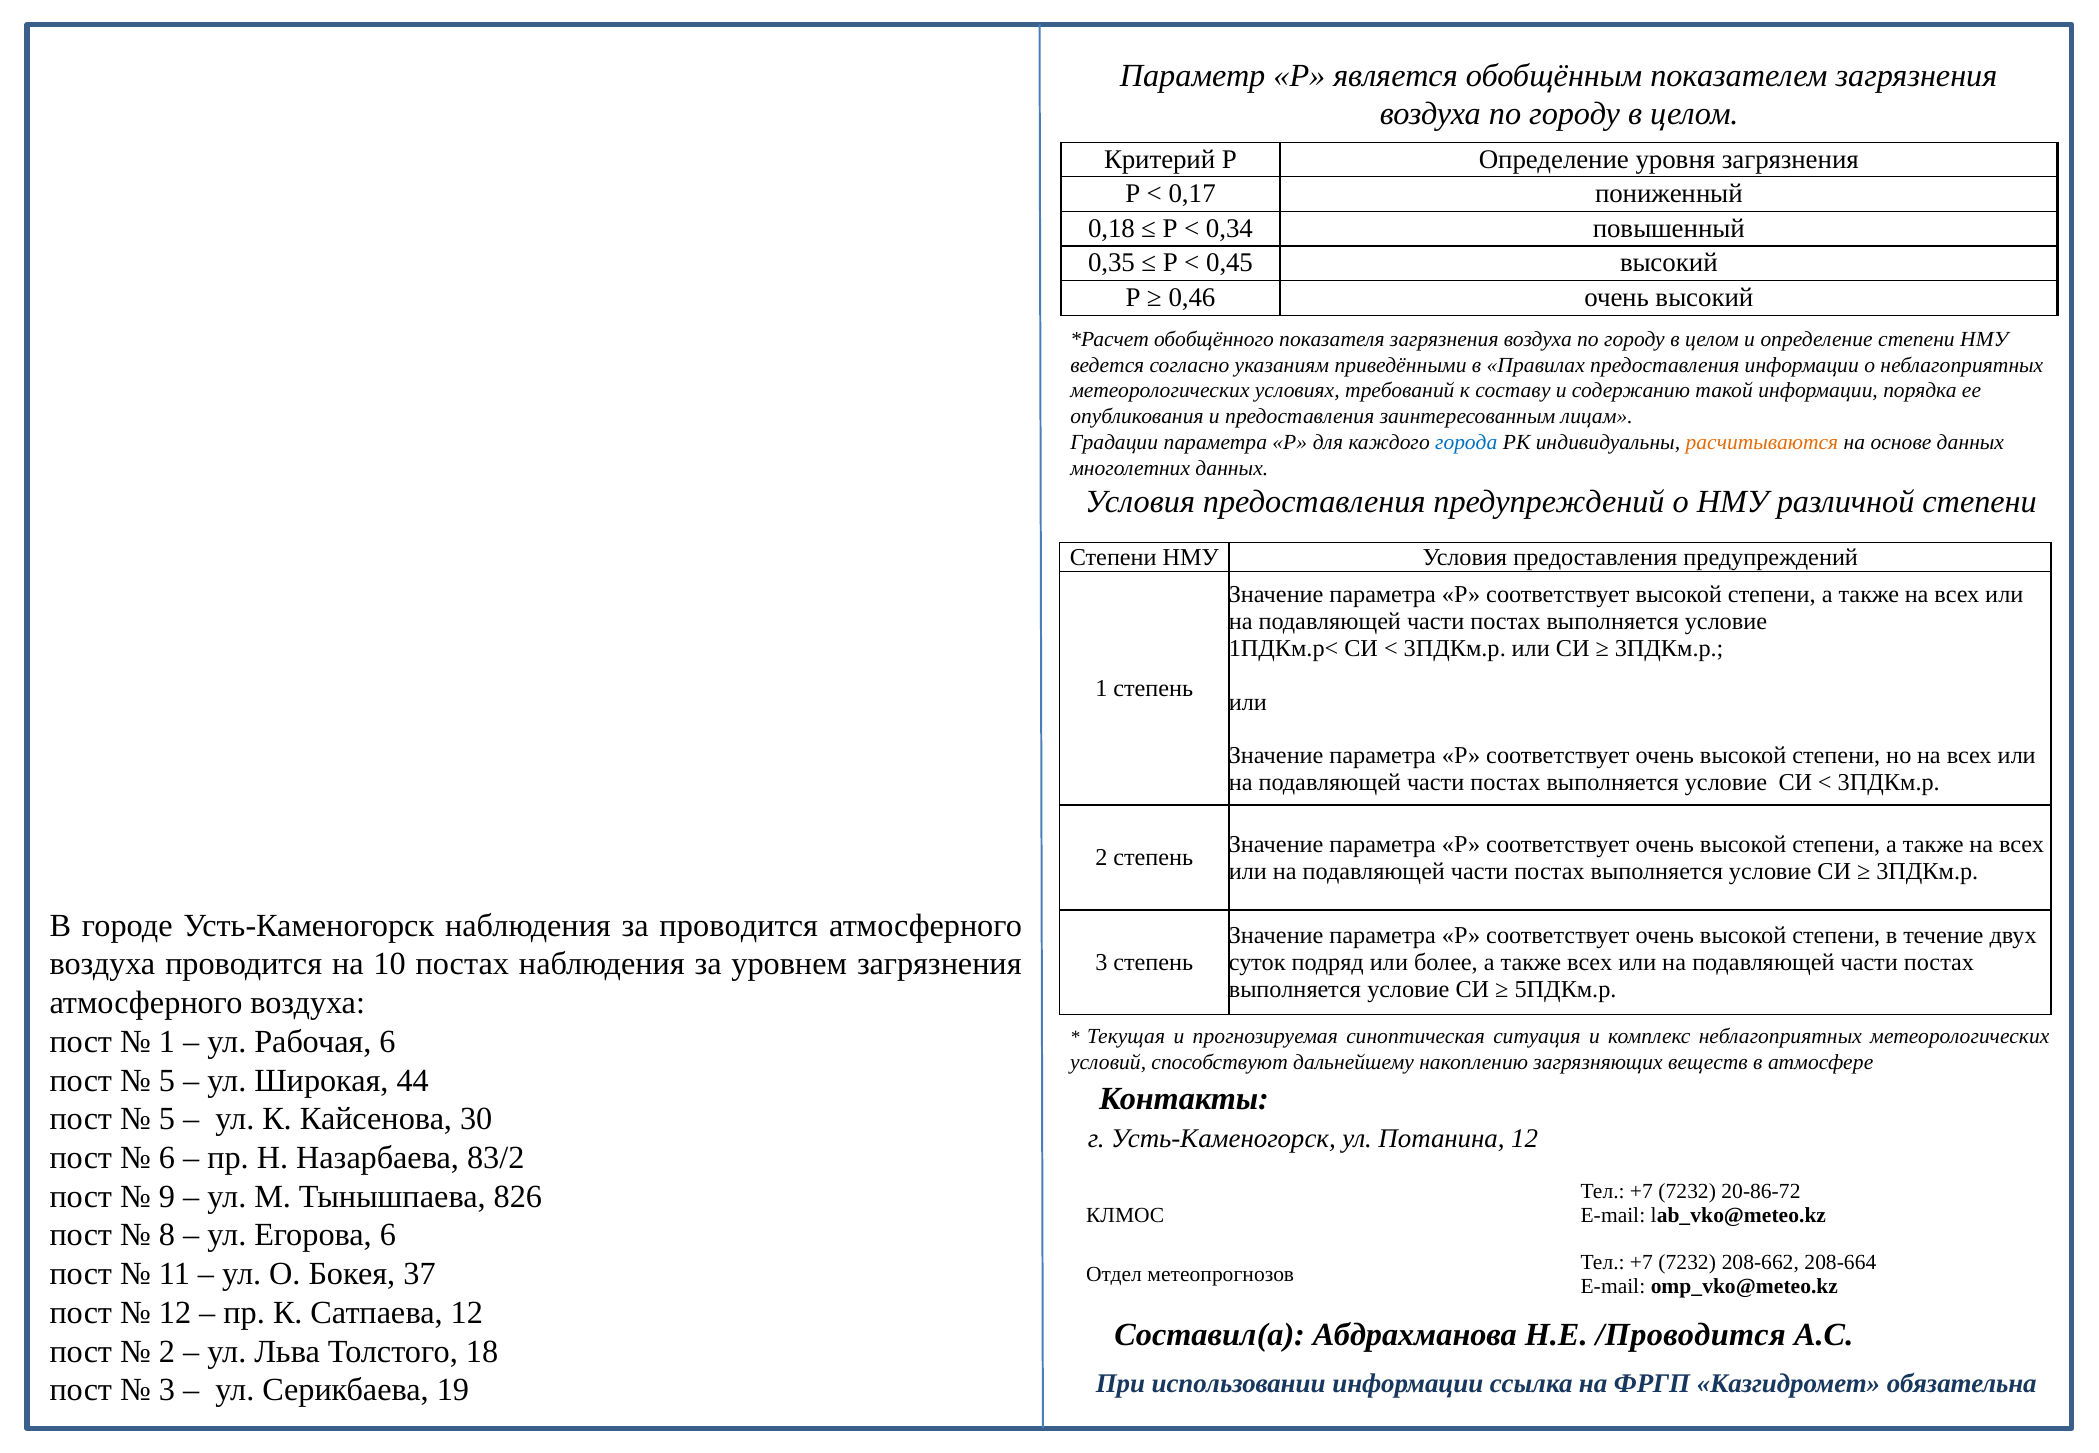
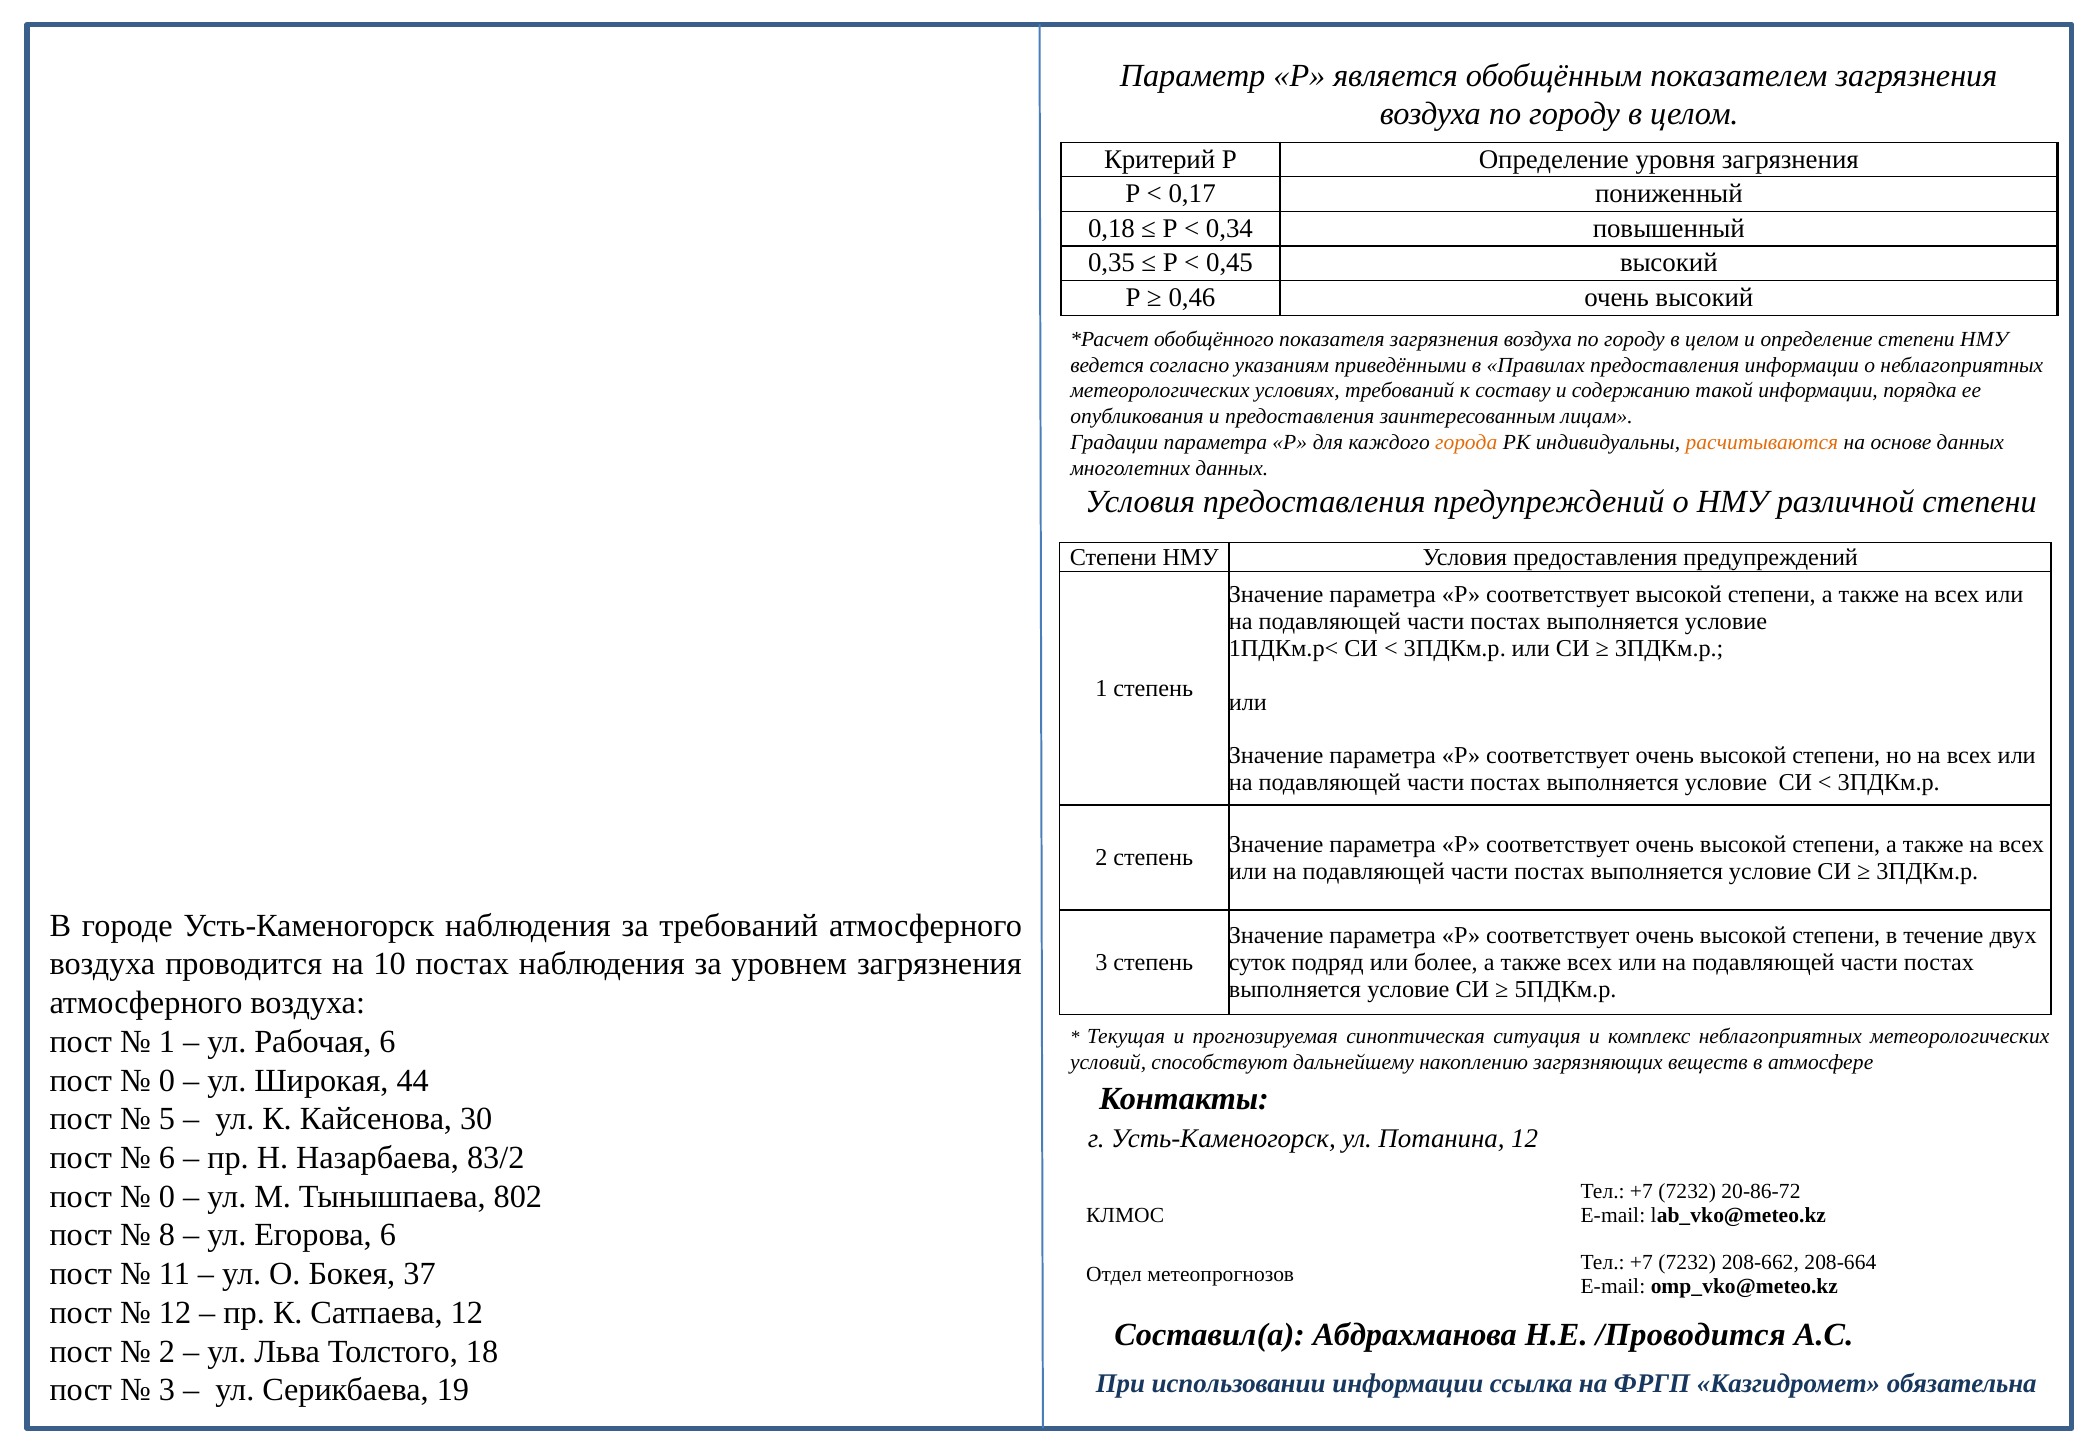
города colour: blue -> orange (1466, 442)
за проводится: проводится -> требований (739, 925)
5: 5 -> 0 (167, 1080)
9: 9 -> 0 (167, 1197)
826: 826 -> 802 (518, 1197)
